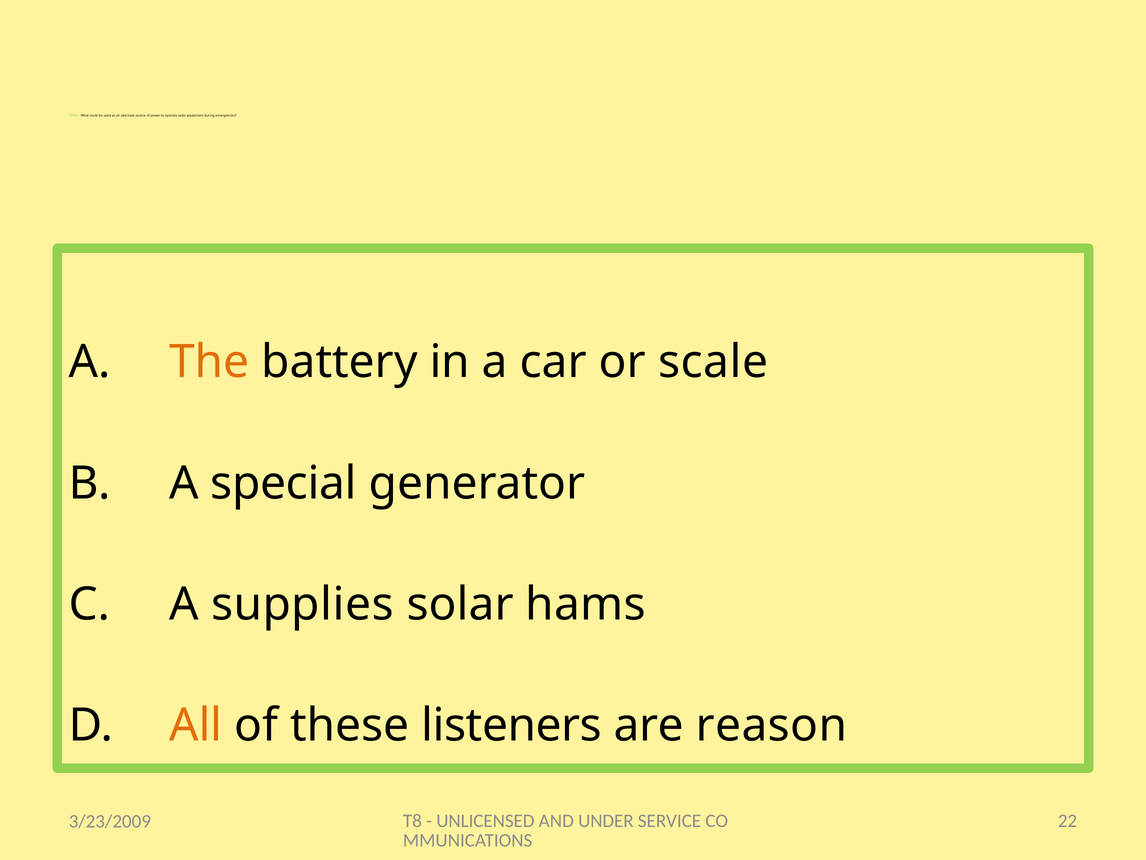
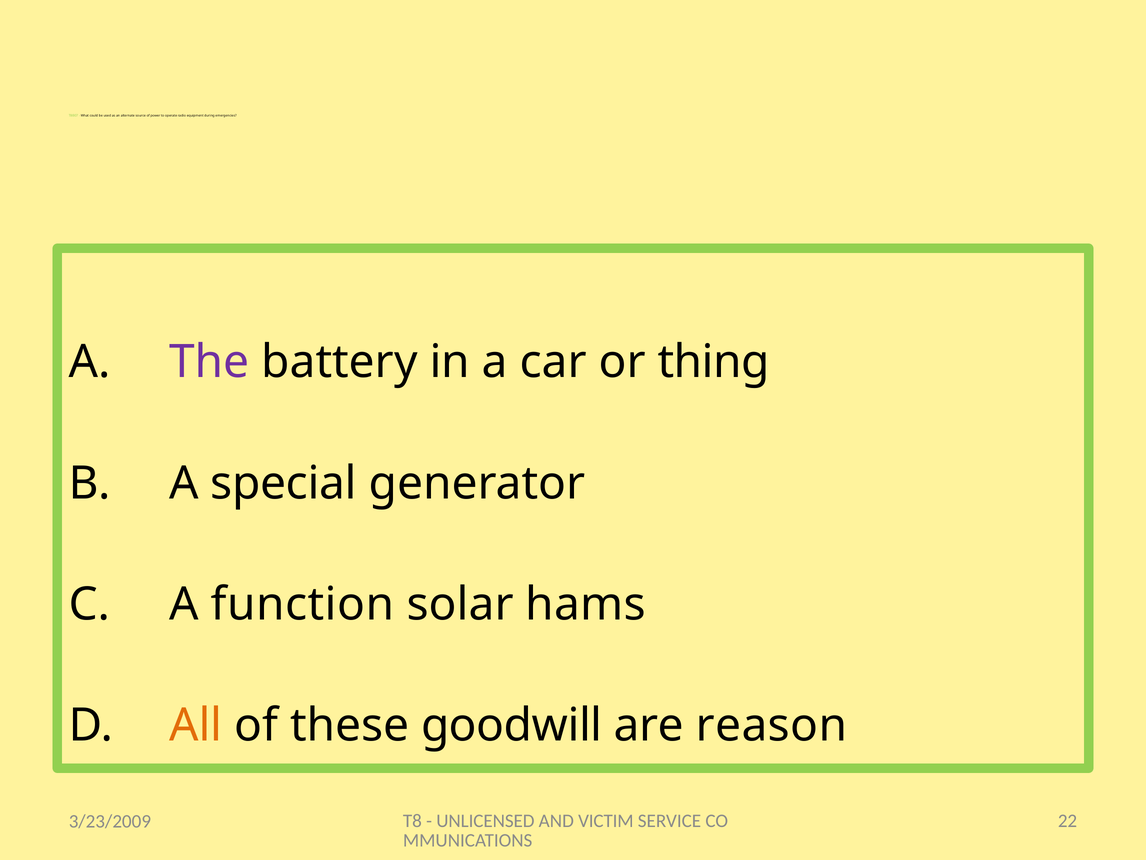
The colour: orange -> purple (209, 362)
scale: scale -> thing (714, 362)
supplies: supplies -> function (302, 604)
listeners: listeners -> goodwill (512, 725)
UNDER: UNDER -> VICTIM (606, 821)
